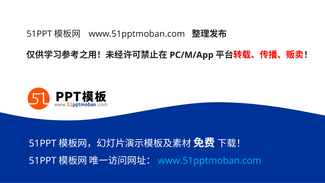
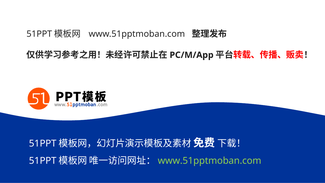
www.51pptmoban.com colour: light blue -> light green (210, 161)
